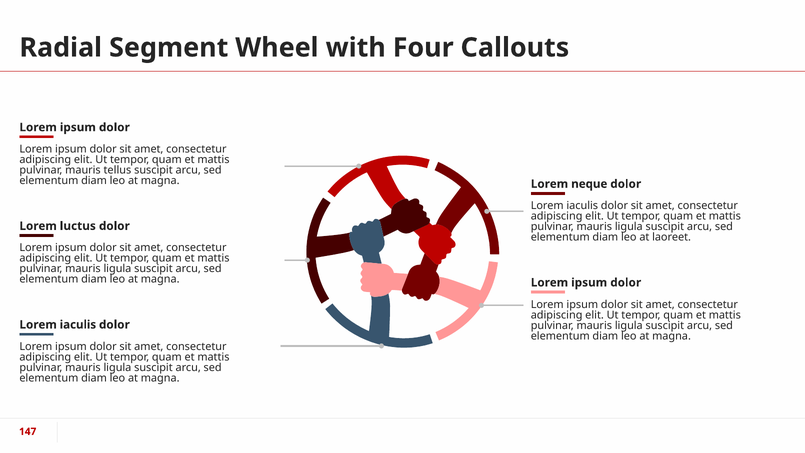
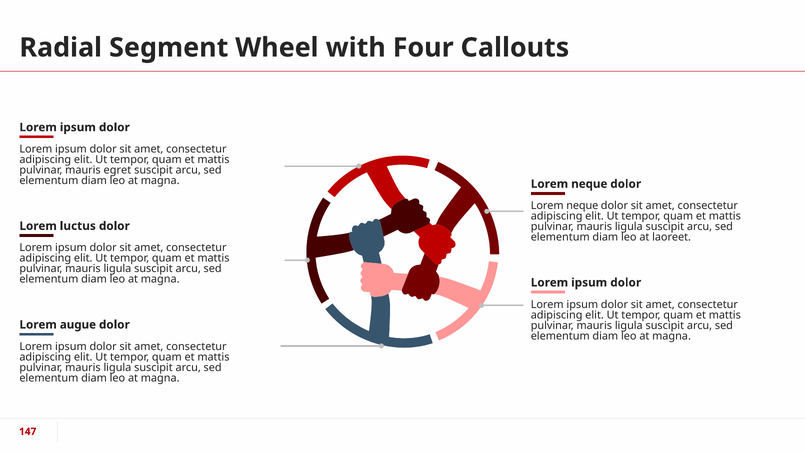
tellus: tellus -> egret (117, 170)
iaculis: iaculis -> neque (582, 206)
iaculis: iaculis -> augue (78, 325)
